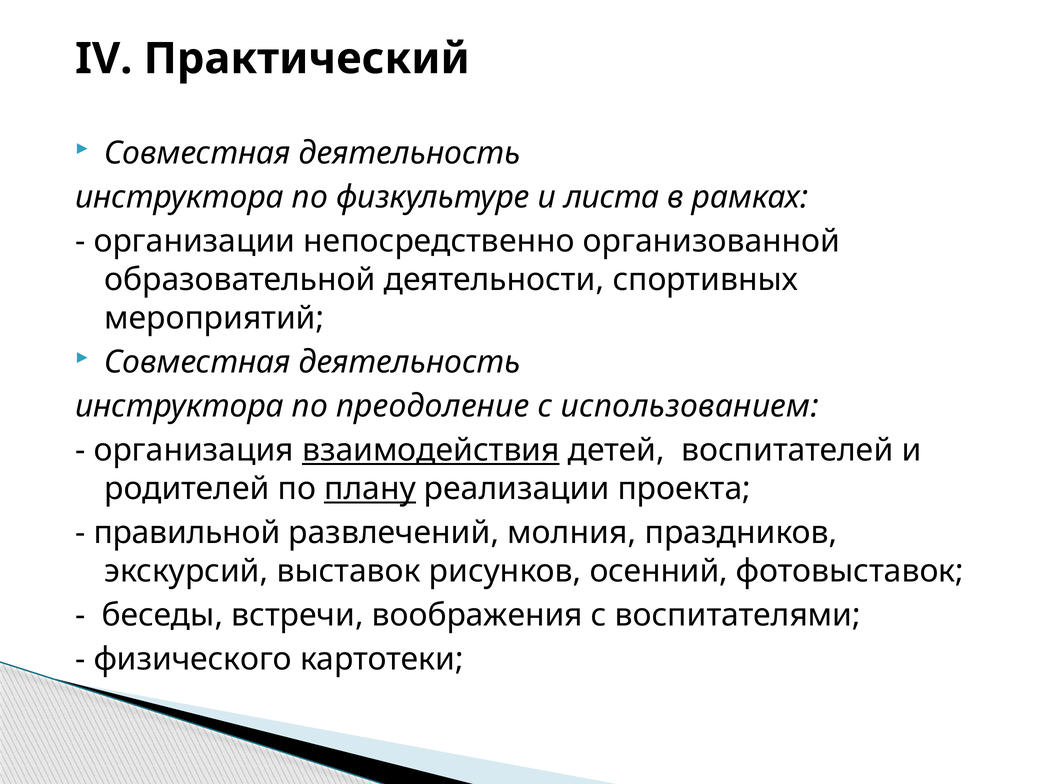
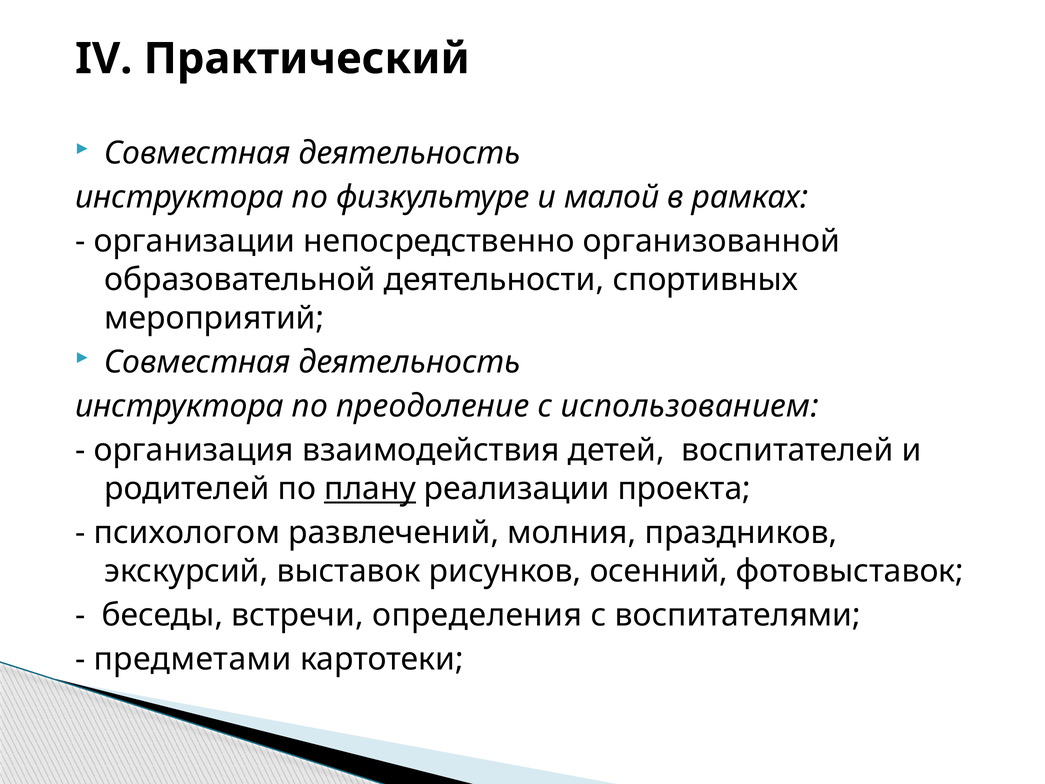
листа: листа -> малой (612, 197)
взаимодействия underline: present -> none (431, 450)
правильной: правильной -> психологом (187, 533)
воображения: воображения -> определения (477, 615)
физического: физического -> предметами (193, 659)
